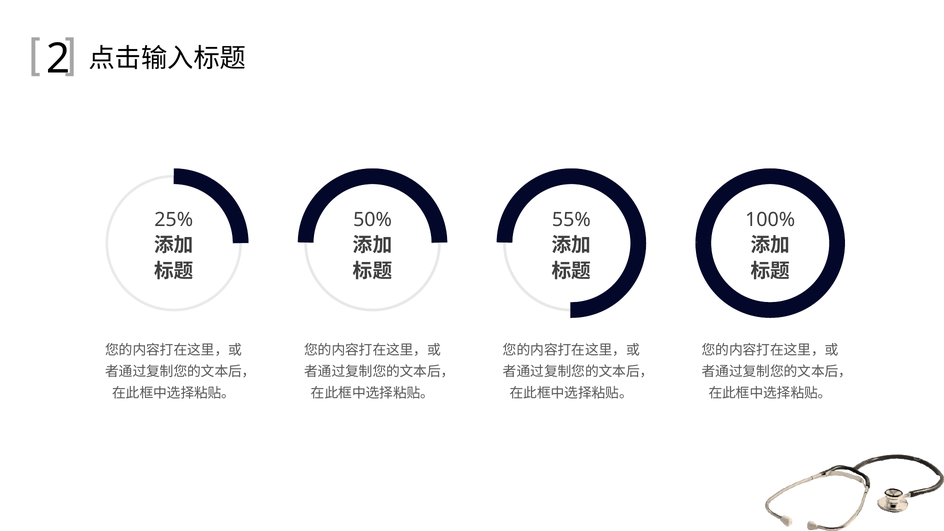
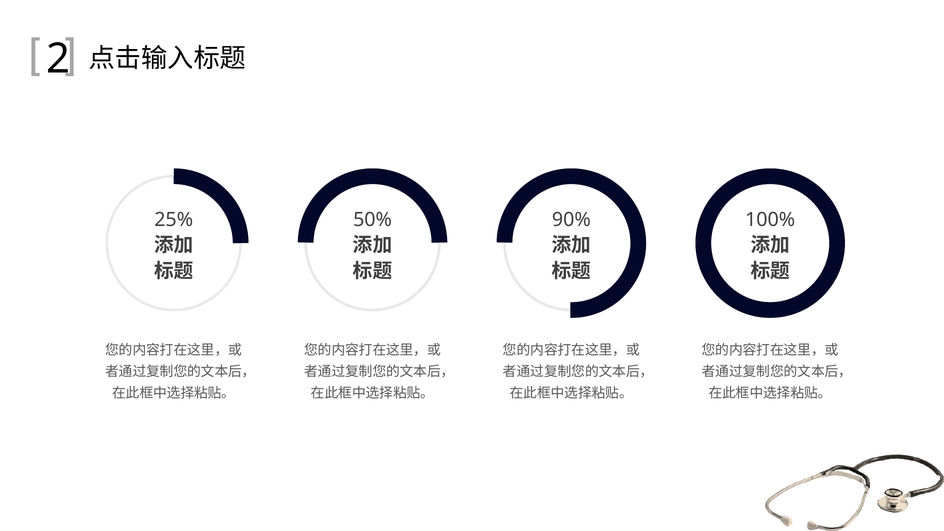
55%: 55% -> 90% (571, 220)
